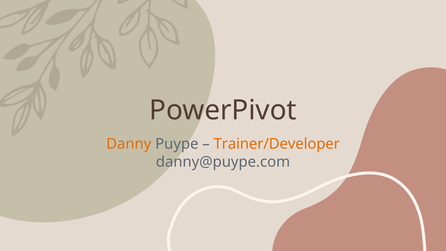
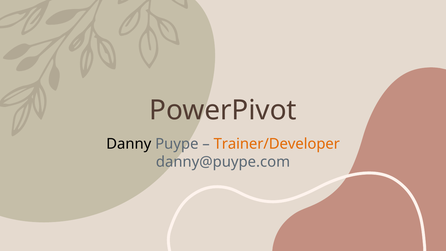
Danny colour: orange -> black (129, 144)
